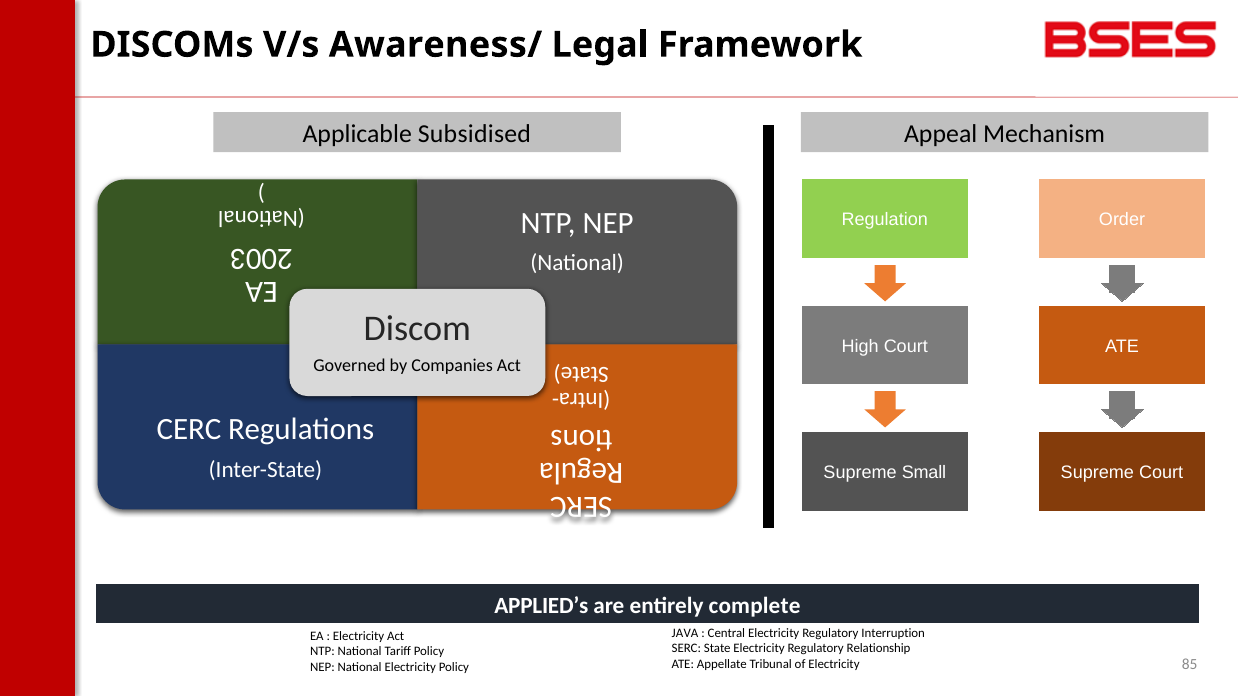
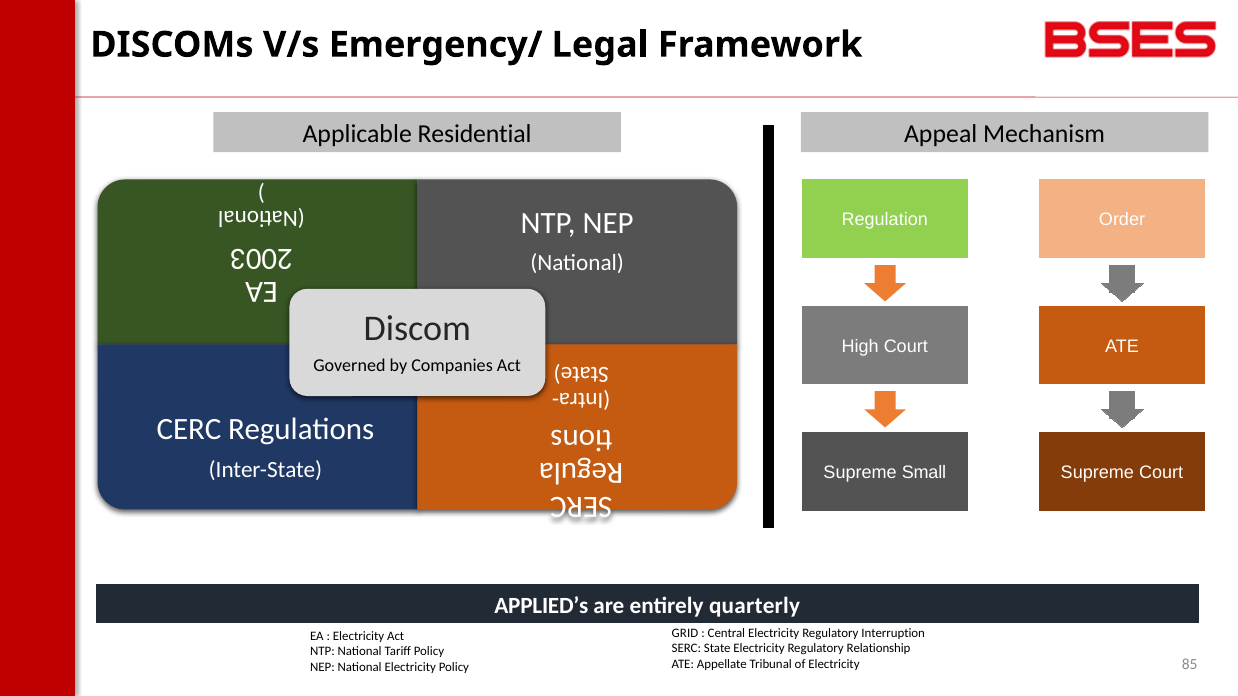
Awareness/: Awareness/ -> Emergency/ (436, 45)
Subsidised: Subsidised -> Residential (475, 134)
complete: complete -> quarterly (755, 606)
JAVA: JAVA -> GRID (685, 633)
